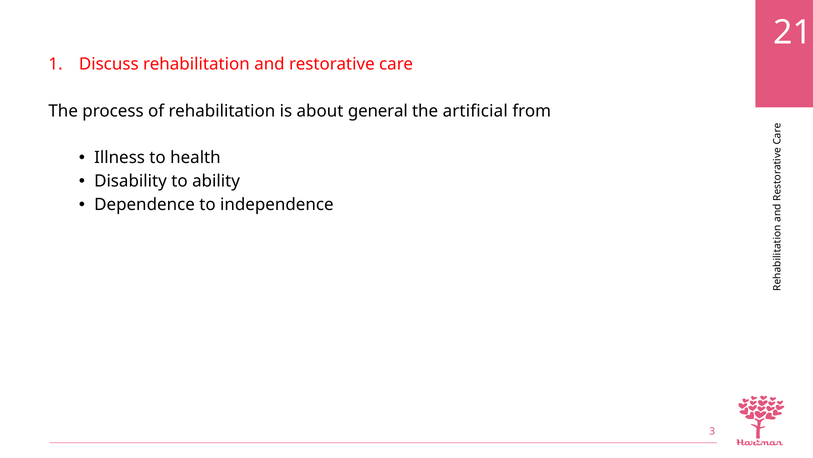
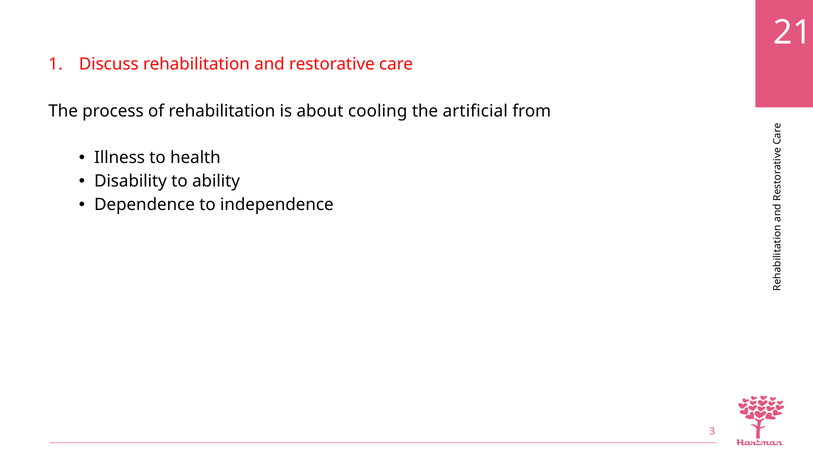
general: general -> cooling (378, 111)
